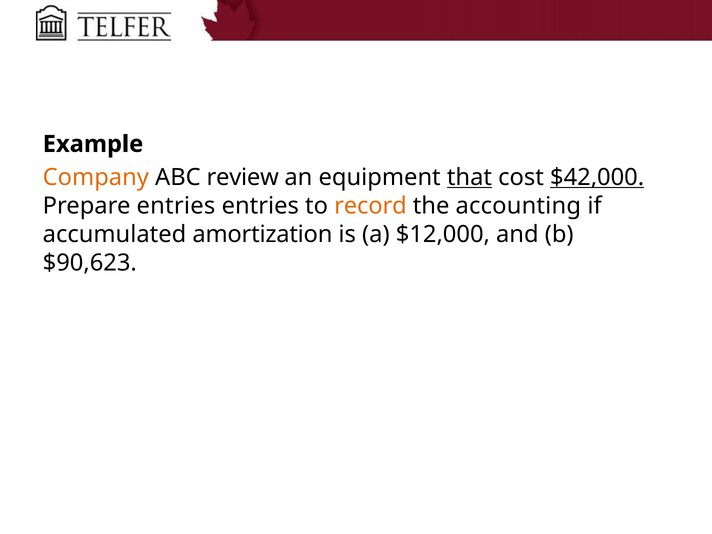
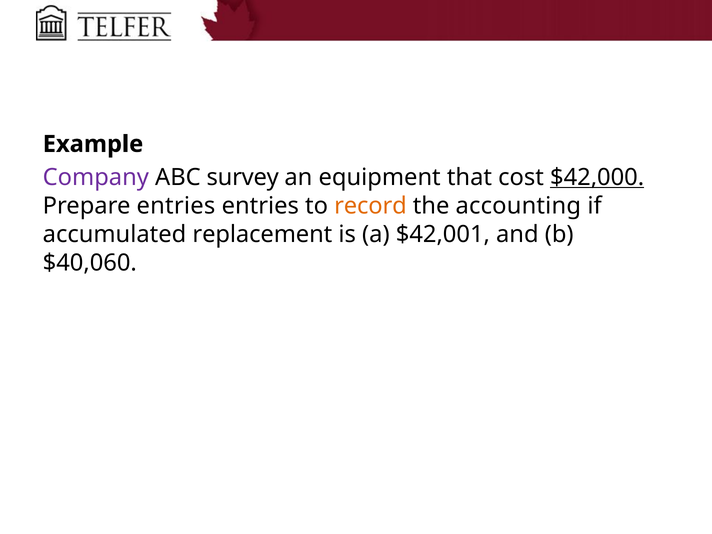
Company colour: orange -> purple (96, 177)
review: review -> survey (243, 177)
that underline: present -> none (469, 177)
amortization: amortization -> replacement (262, 234)
$12,000: $12,000 -> $42,001 (443, 234)
$90,623: $90,623 -> $40,060 (90, 263)
